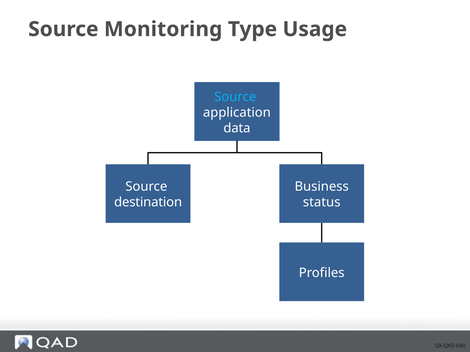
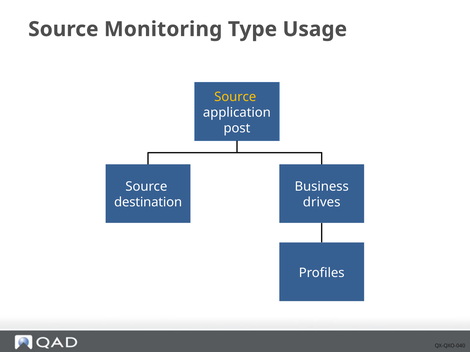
Source colour: light blue -> yellow (235, 97)
data: data -> post (237, 128)
status: status -> drives (322, 203)
